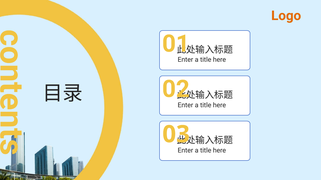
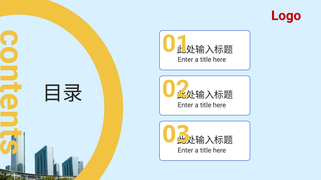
Logo colour: orange -> red (286, 16)
